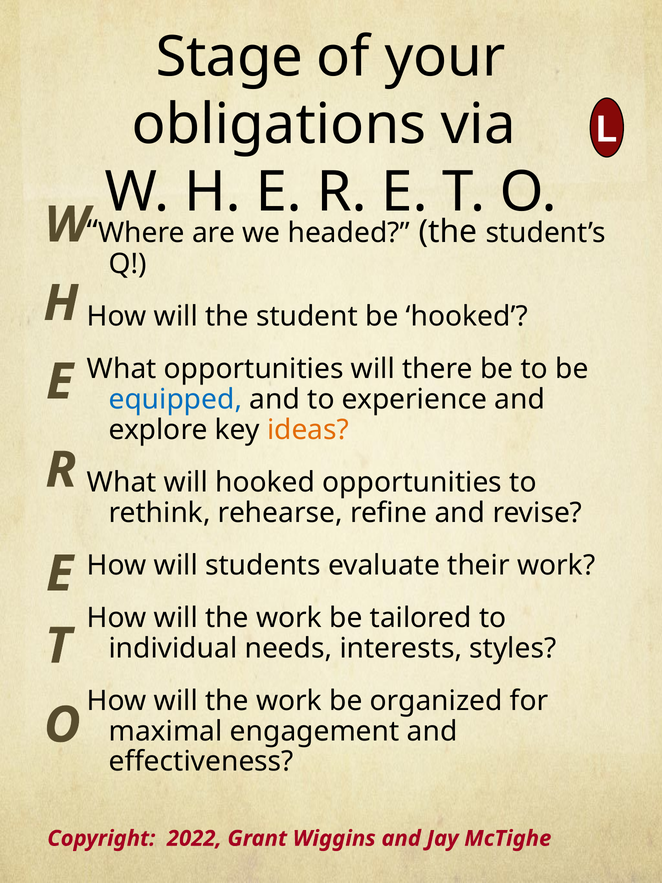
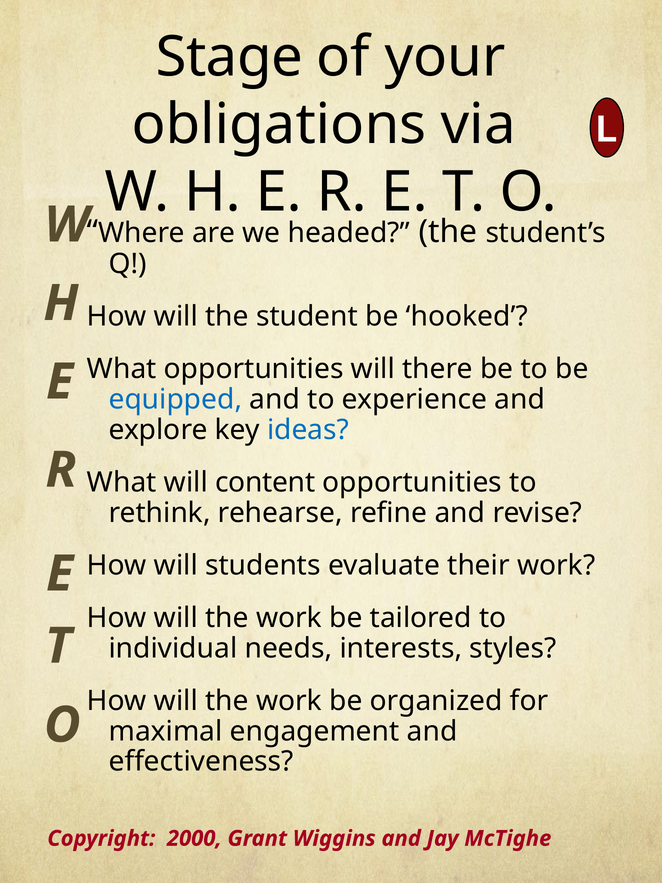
ideas colour: orange -> blue (308, 430)
will hooked: hooked -> content (265, 482)
2022: 2022 -> 2000 (194, 838)
